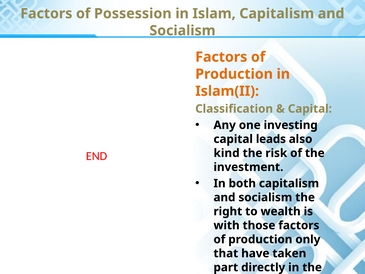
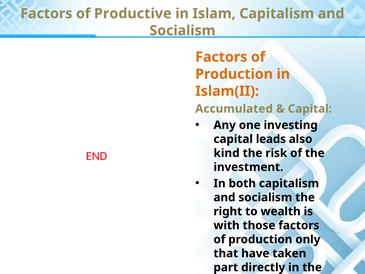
Possession: Possession -> Productive (133, 14)
Classification: Classification -> Accumulated (234, 109)
